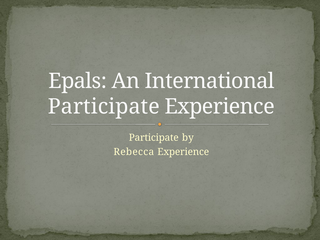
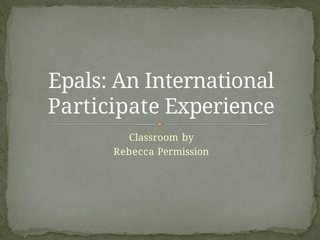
Participate: Participate -> Classroom (154, 138)
Rebecca Experience: Experience -> Permission (183, 152)
